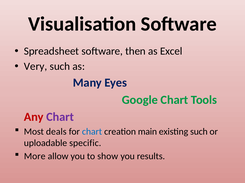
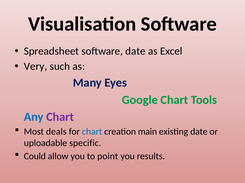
software then: then -> date (135, 51)
Any colour: red -> blue (34, 117)
existing such: such -> date (199, 132)
More: More -> Could (35, 157)
show: show -> point (108, 157)
